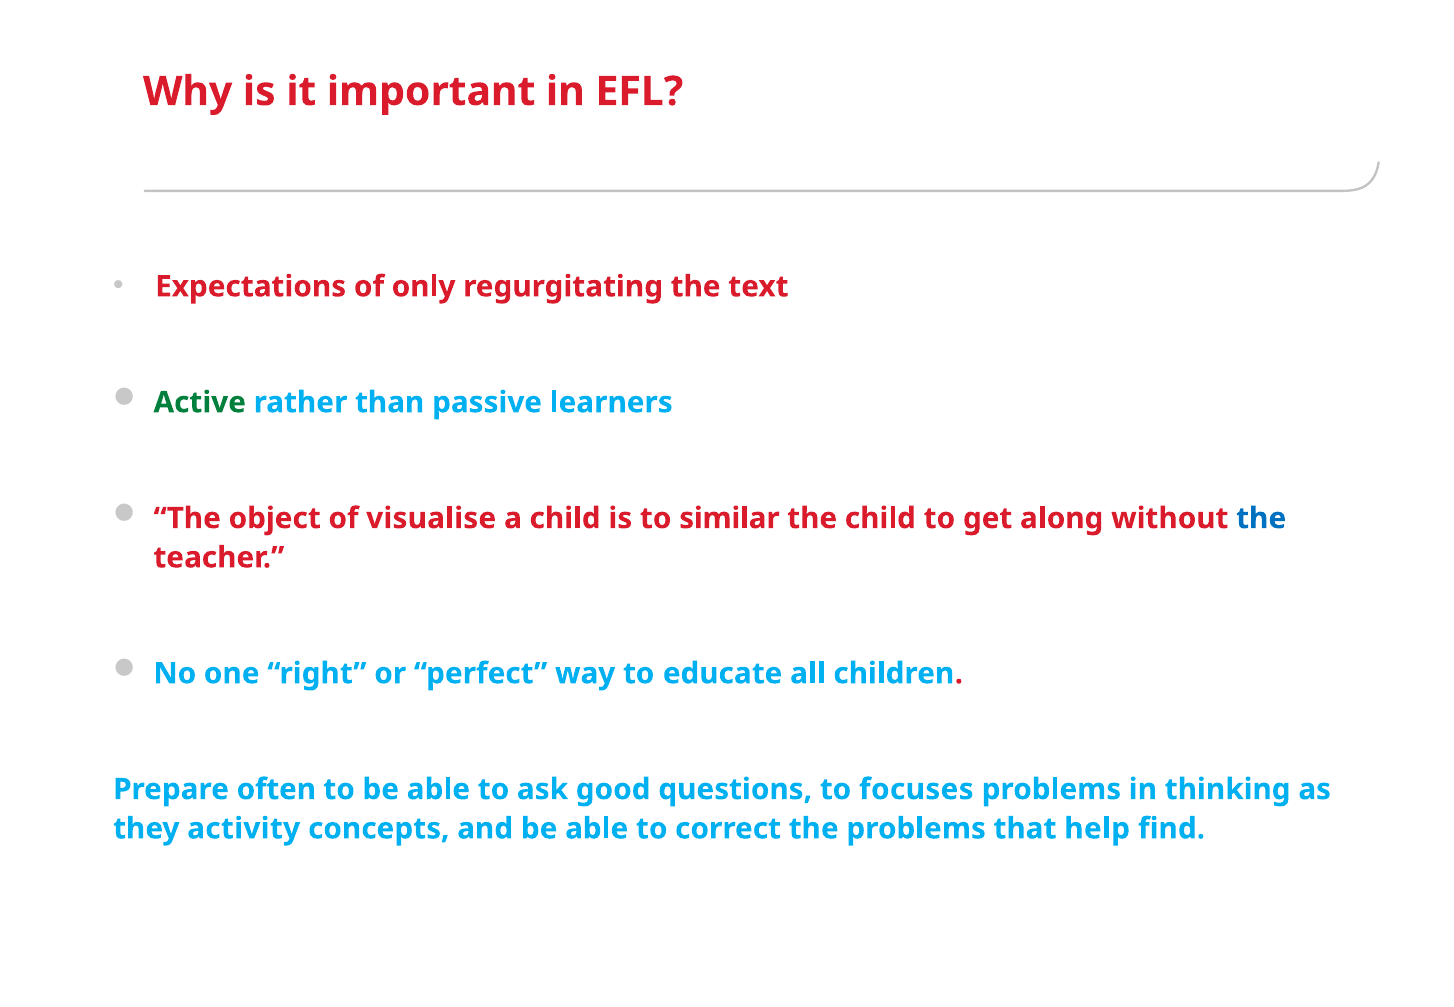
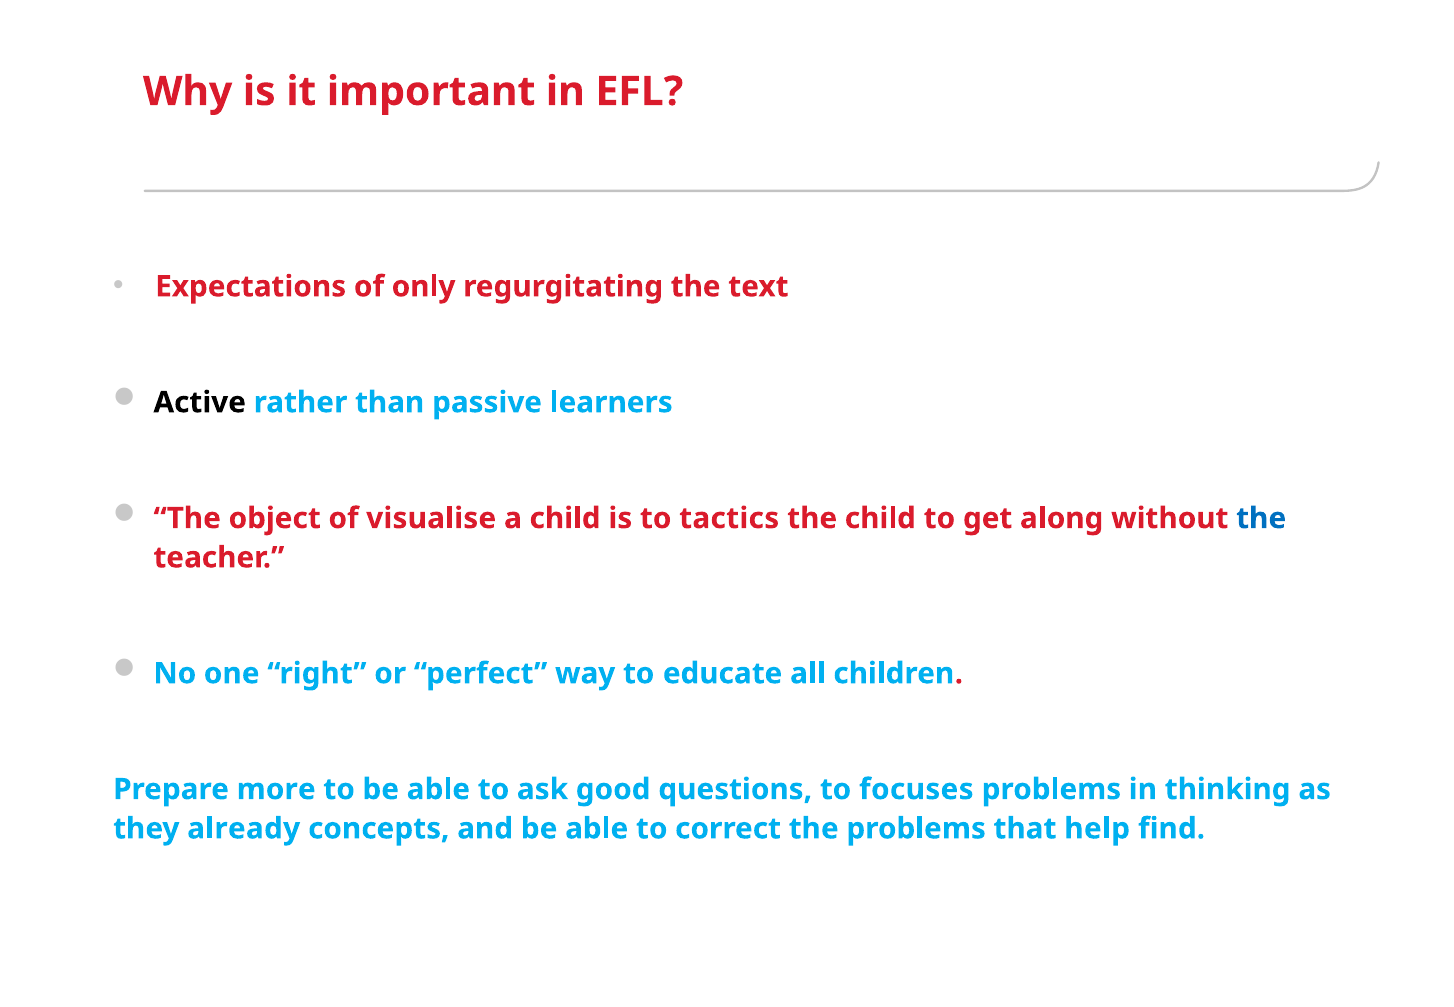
Active colour: green -> black (200, 403)
similar: similar -> tactics (729, 518)
often: often -> more (276, 789)
activity: activity -> already (244, 829)
